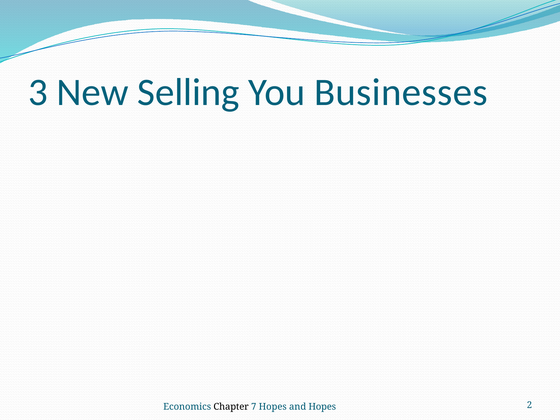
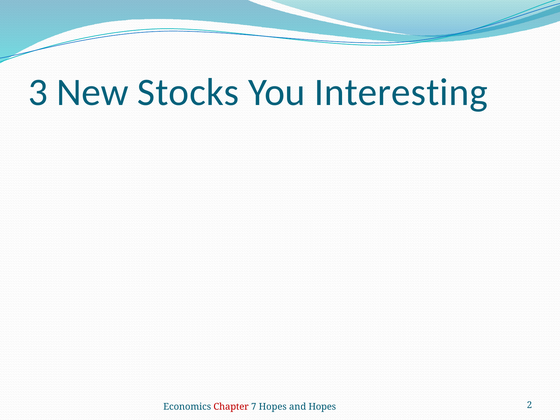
Selling: Selling -> Stocks (188, 92)
Businesses: Businesses -> Interesting (401, 92)
Chapter colour: black -> red (231, 407)
